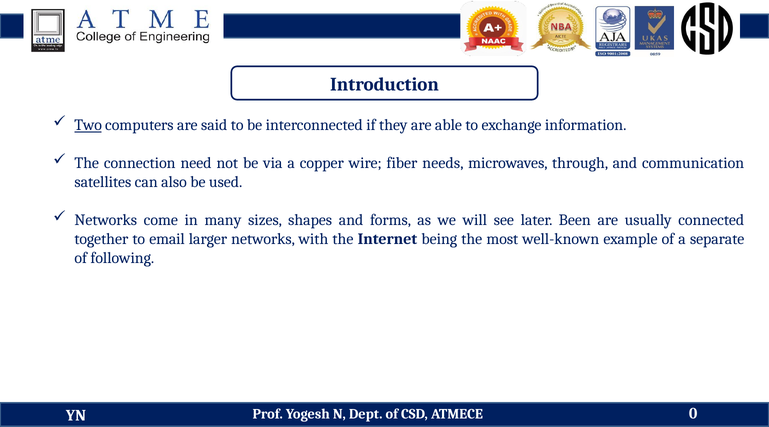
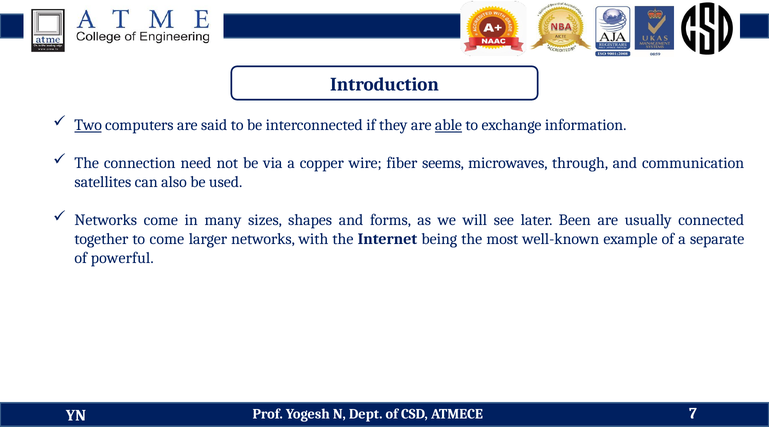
able underline: none -> present (448, 125)
needs: needs -> seems (443, 163)
to email: email -> come (167, 239)
following: following -> powerful (122, 258)
0: 0 -> 7 (693, 414)
